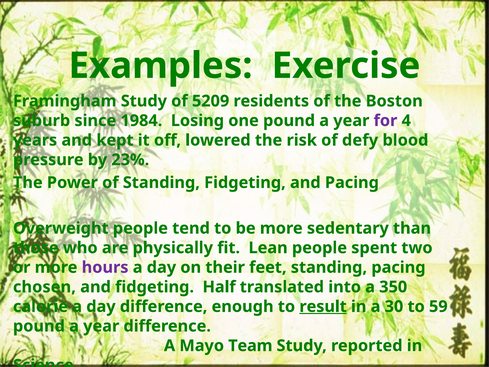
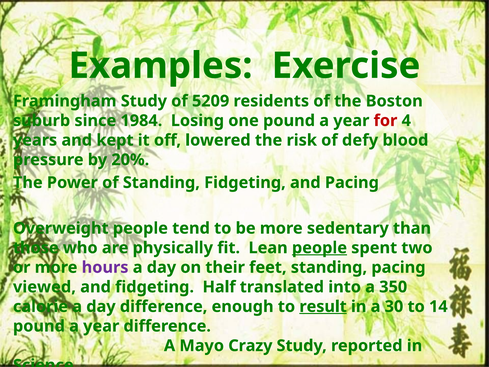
for colour: purple -> red (385, 121)
23%: 23% -> 20% (130, 160)
people underline: none -> present (319, 248)
chosen: chosen -> viewed (44, 287)
59: 59 -> 14 (438, 306)
Team: Team -> Crazy (250, 345)
